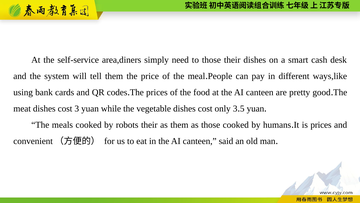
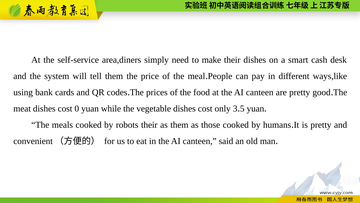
to those: those -> make (211, 60)
cost 3: 3 -> 0 (77, 108)
is prices: prices -> pretty (321, 125)
